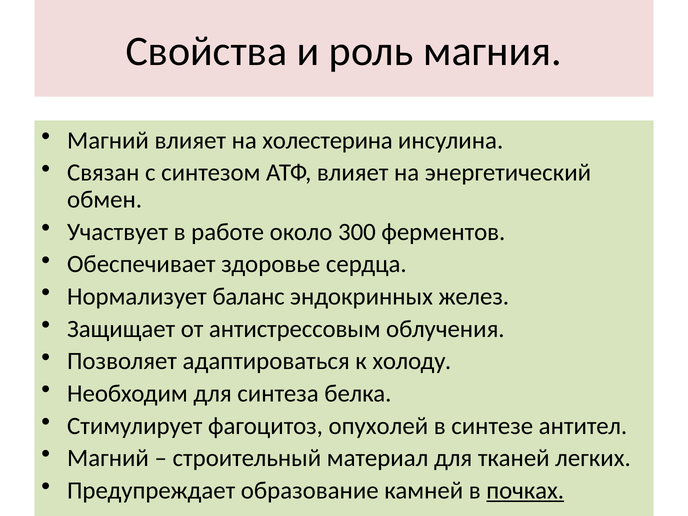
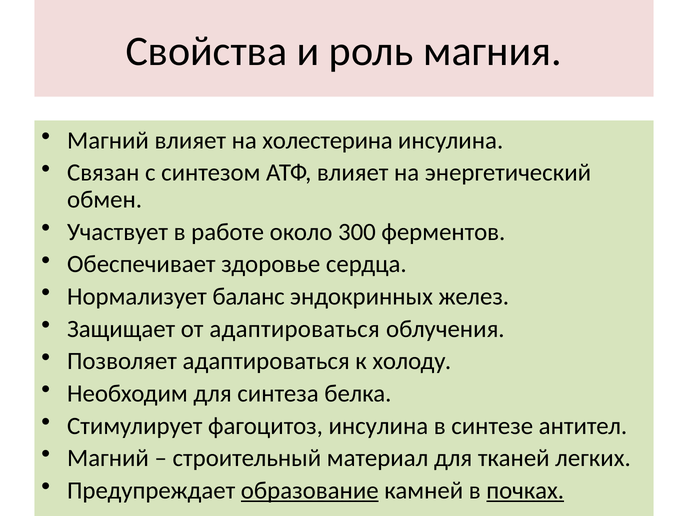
от антистрессовым: антистрессовым -> адаптироваться (295, 329)
фагоцитоз опухолей: опухолей -> инсулина (378, 426)
образование underline: none -> present (310, 490)
